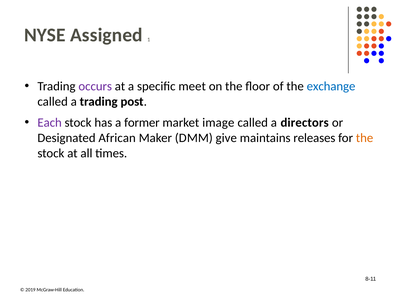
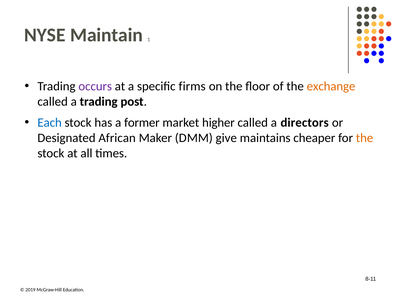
Assigned: Assigned -> Maintain (106, 35)
meet: meet -> firms (192, 86)
exchange colour: blue -> orange (331, 86)
Each colour: purple -> blue (50, 123)
image: image -> higher (218, 123)
releases: releases -> cheaper (314, 138)
